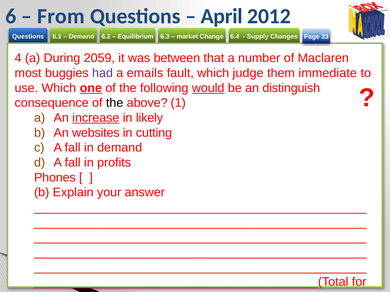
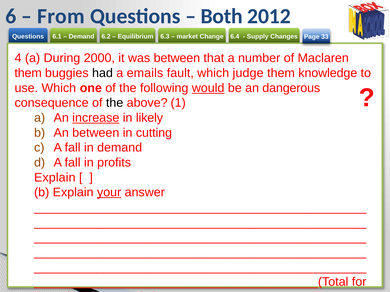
April: April -> Both (222, 16)
2059: 2059 -> 2000 (99, 58)
most: most -> them (28, 73)
had colour: purple -> black (102, 73)
immediate: immediate -> knowledge (328, 73)
one underline: present -> none (91, 88)
distinguish: distinguish -> dangerous (291, 88)
An websites: websites -> between (96, 133)
Phones: Phones -> Explain (55, 178)
your underline: none -> present (109, 193)
